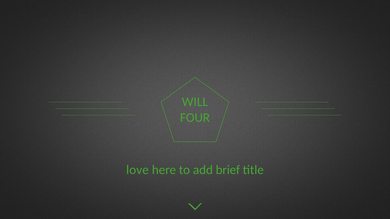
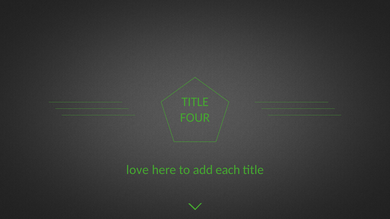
WILL: WILL -> TITLE (195, 102)
brief: brief -> each (228, 170)
